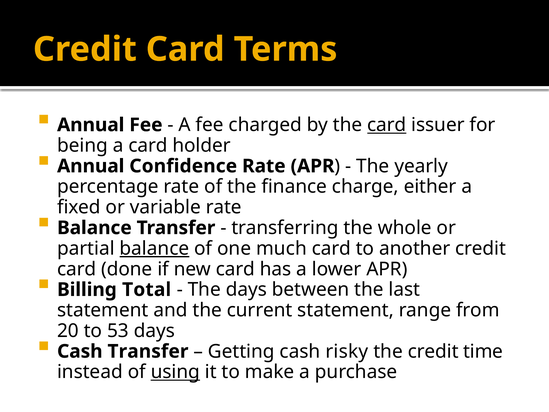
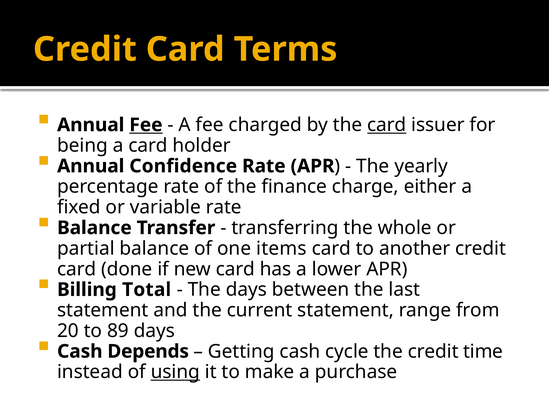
Fee underline: none -> present (146, 125)
balance underline: present -> none (154, 248)
much: much -> items (281, 248)
53: 53 -> 89 (118, 331)
Cash Transfer: Transfer -> Depends (148, 351)
risky: risky -> cycle (347, 351)
